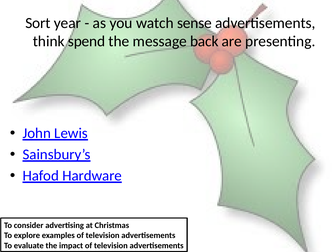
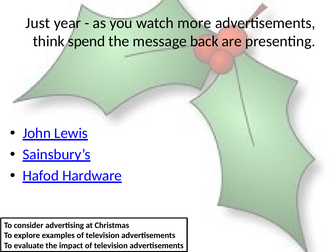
Sort: Sort -> Just (38, 23)
sense: sense -> more (194, 23)
